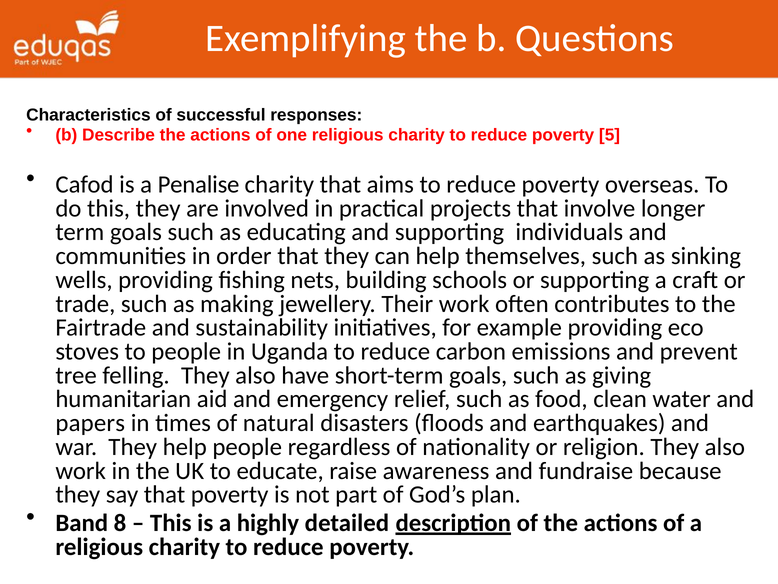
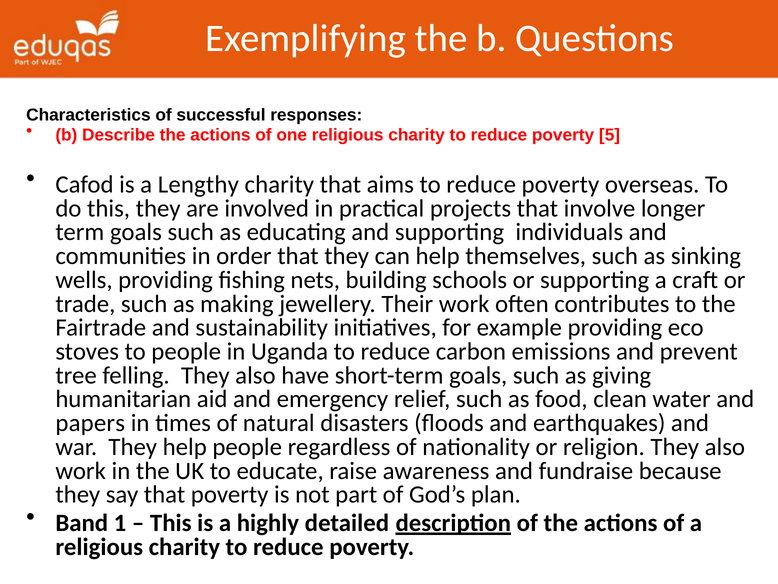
Penalise: Penalise -> Lengthy (198, 184)
8: 8 -> 1 (120, 523)
